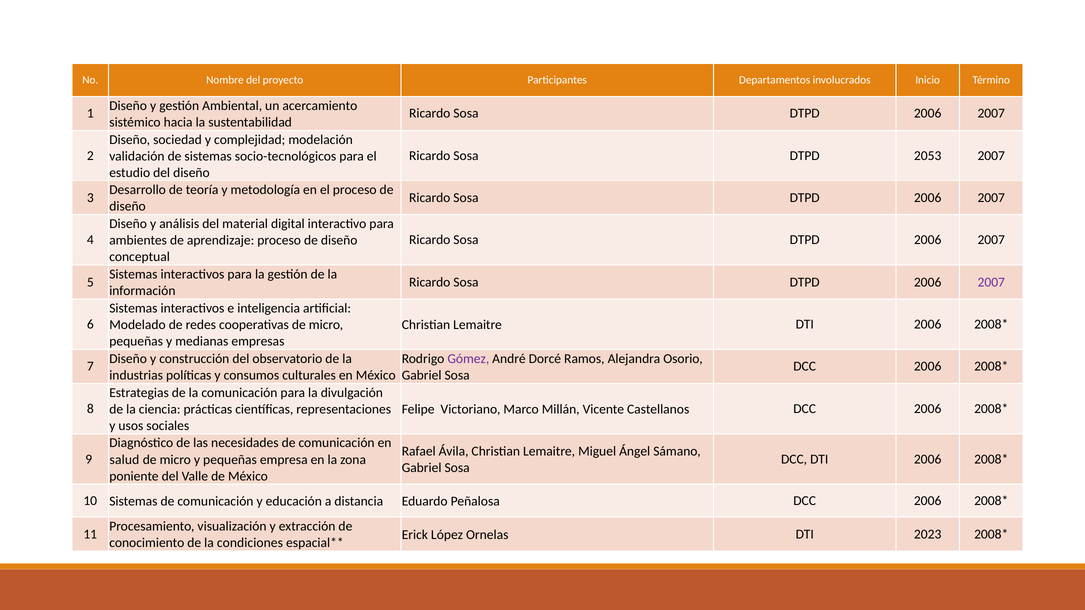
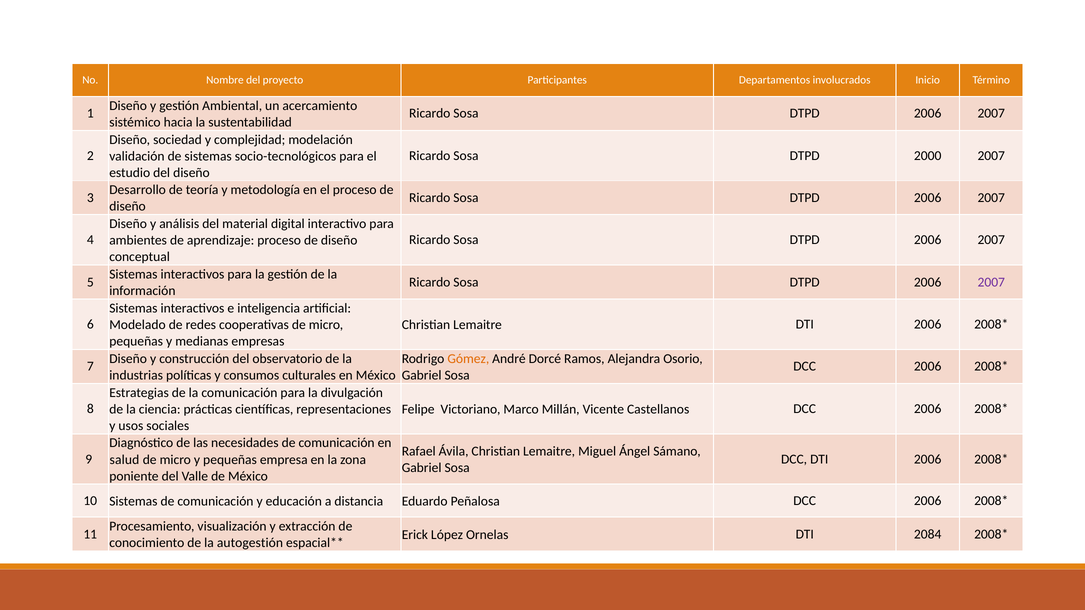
2053: 2053 -> 2000 (928, 156)
Gómez colour: purple -> orange (468, 359)
2023: 2023 -> 2084 (928, 535)
condiciones: condiciones -> autogestión (250, 543)
